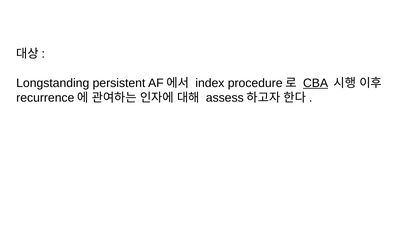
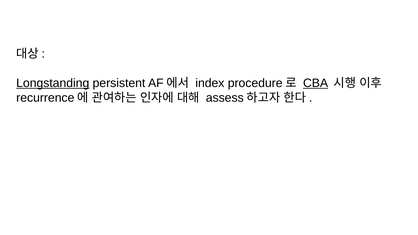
Longstanding underline: none -> present (53, 83)
